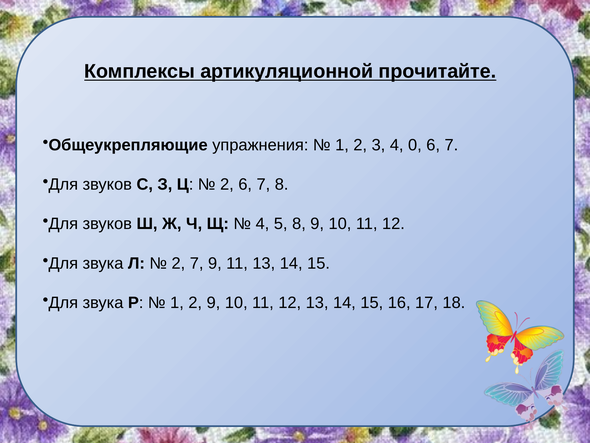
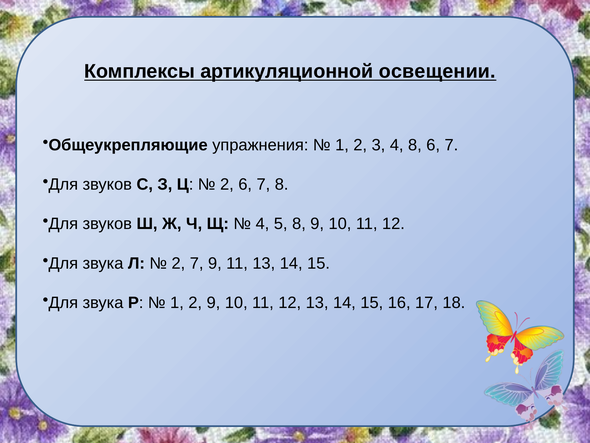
прочитайте: прочитайте -> освещении (437, 71)
4 0: 0 -> 8 (415, 145)
